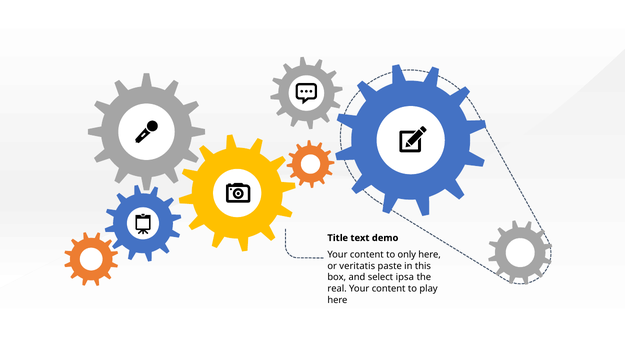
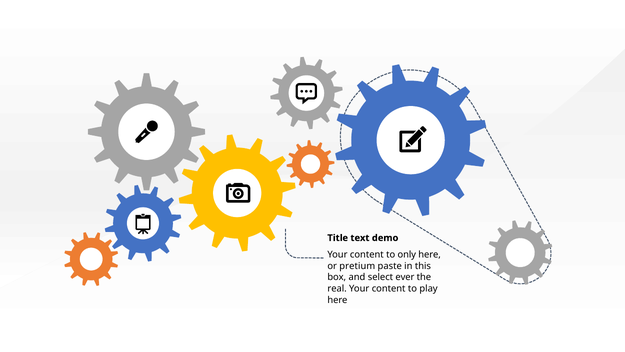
veritatis: veritatis -> pretium (357, 266)
ipsa: ipsa -> ever (405, 277)
